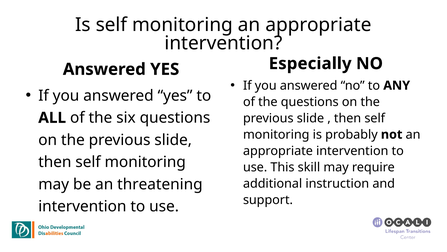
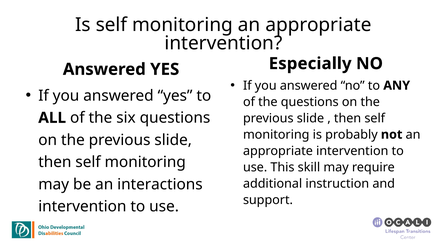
threatening: threatening -> interactions (160, 184)
